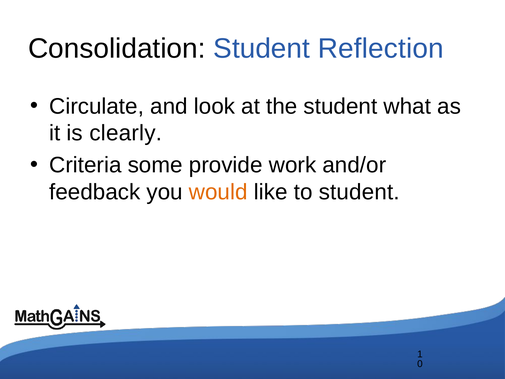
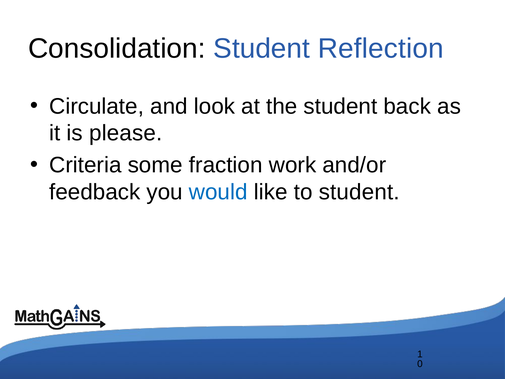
what: what -> back (407, 106)
clearly: clearly -> please (126, 133)
provide: provide -> fraction (226, 165)
would colour: orange -> blue (218, 192)
